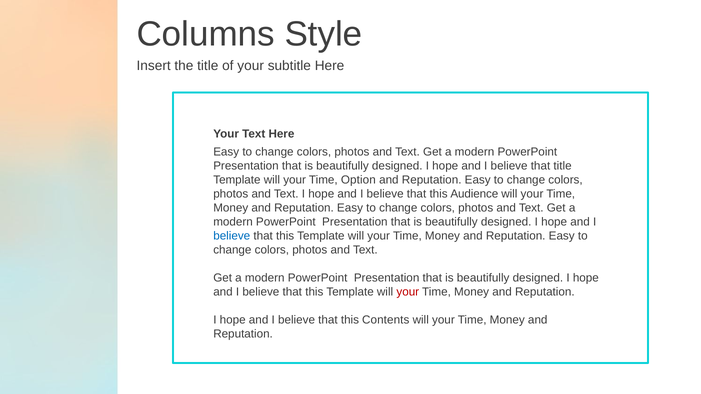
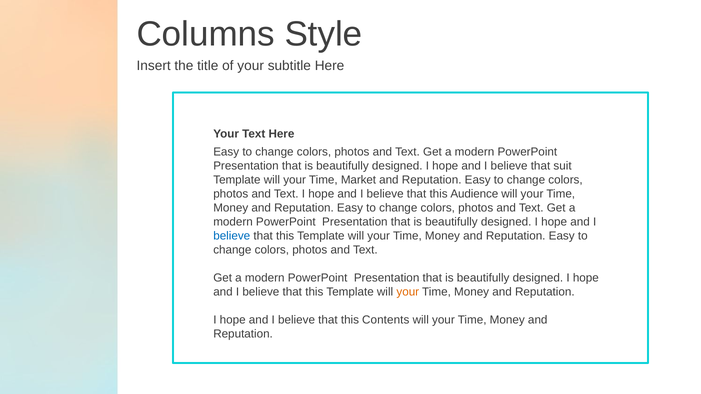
that title: title -> suit (563, 166)
Option: Option -> Market (358, 180)
your colour: red -> orange (408, 292)
